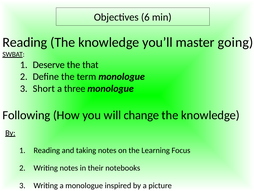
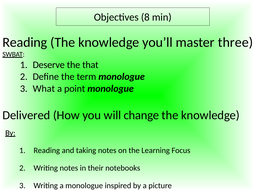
6: 6 -> 8 (145, 17)
going: going -> three (235, 42)
Short: Short -> What (44, 88)
three: three -> point (75, 88)
Following: Following -> Delivered (26, 115)
